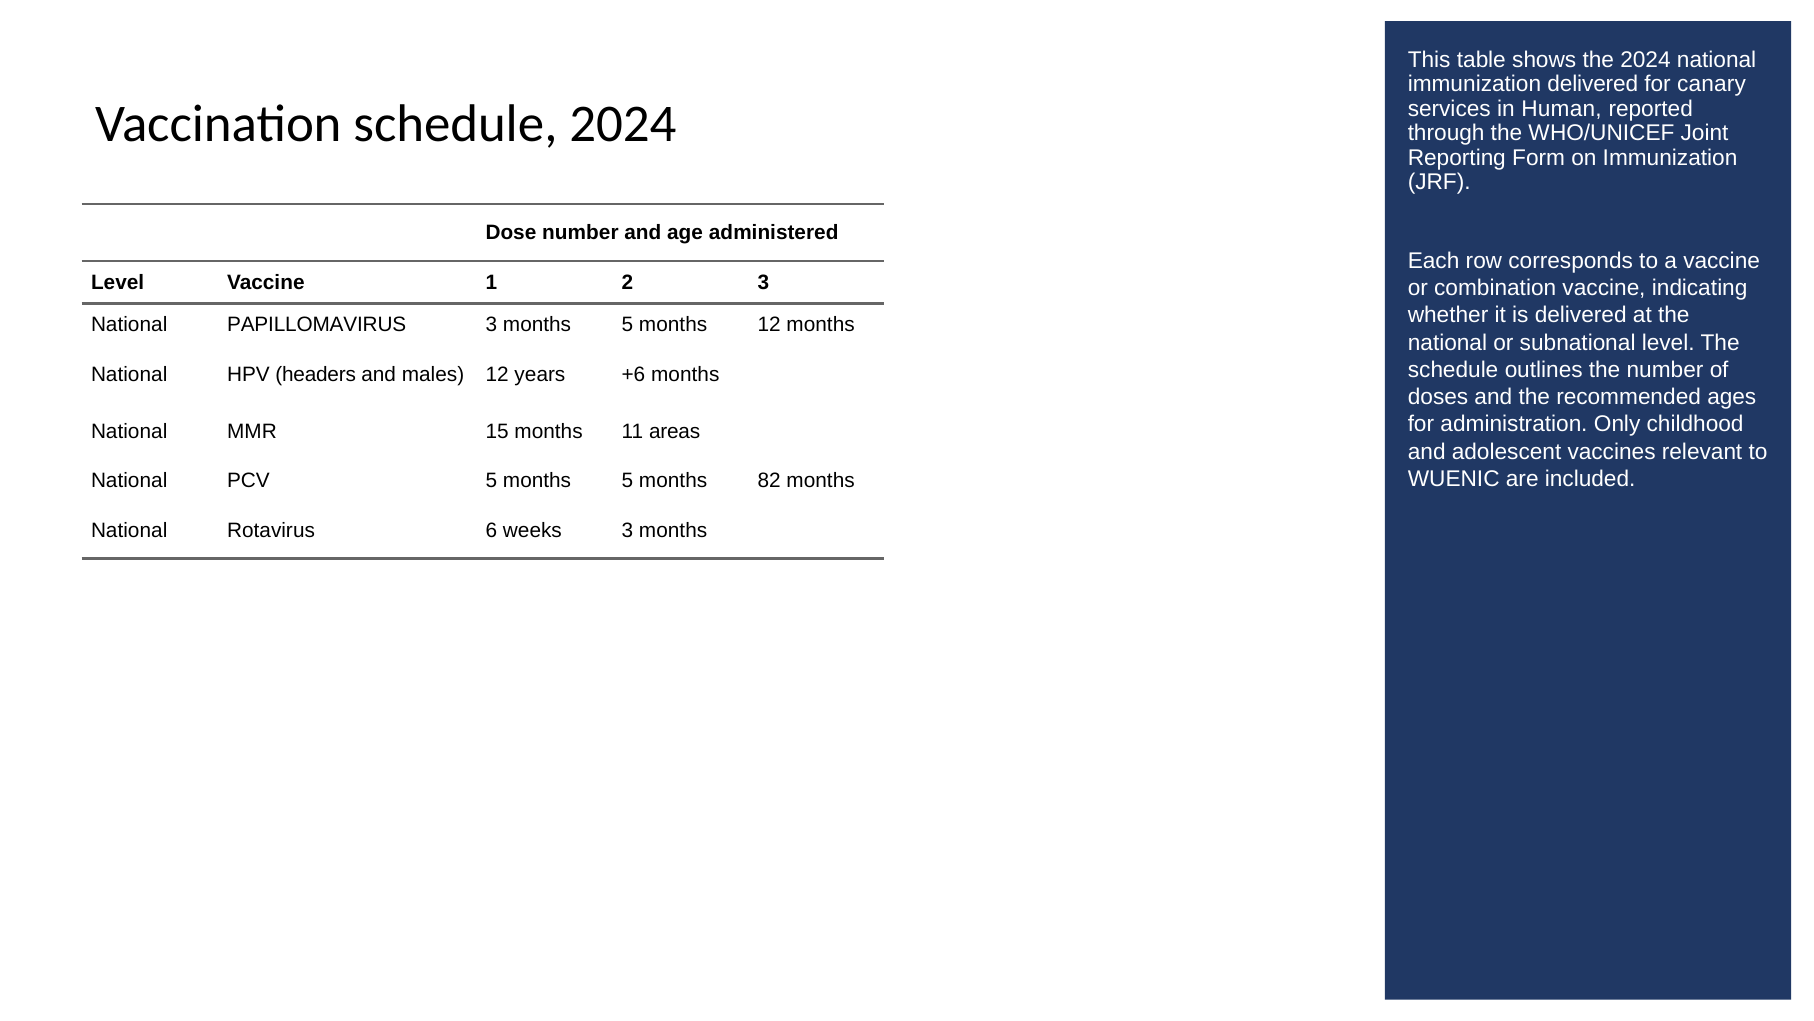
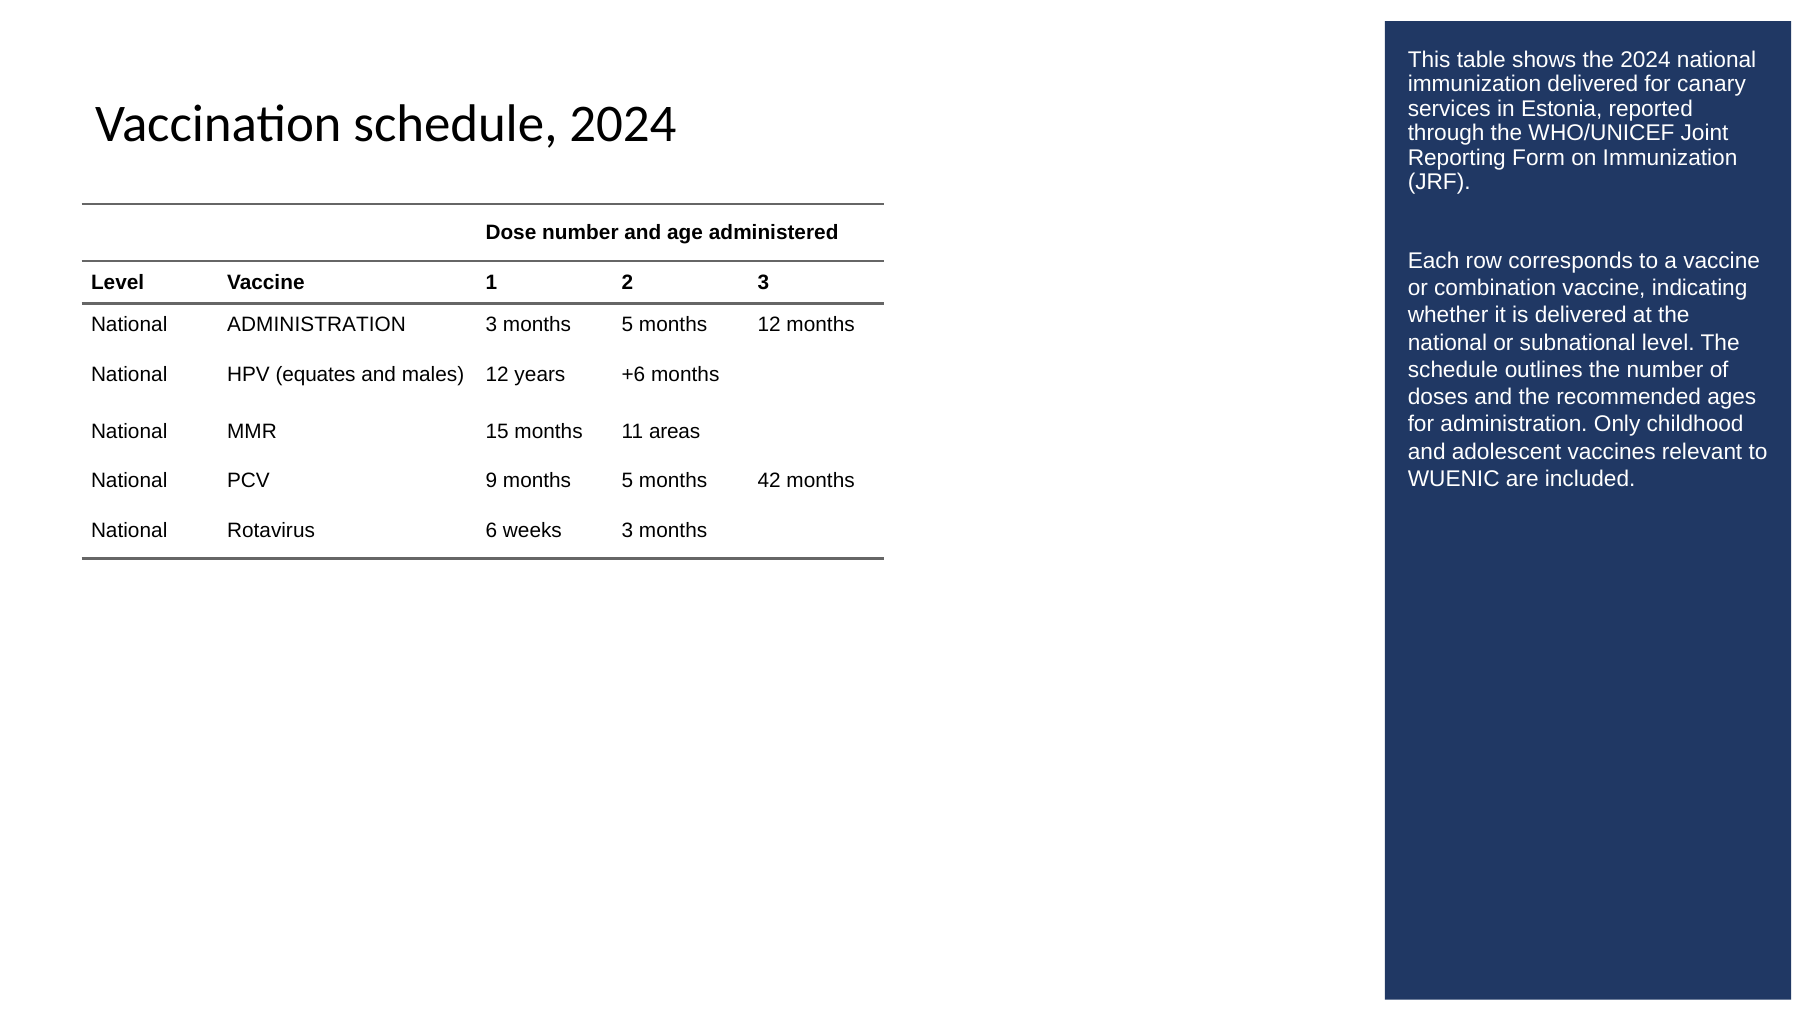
Human: Human -> Estonia (1562, 109)
National PAPILLOMAVIRUS: PAPILLOMAVIRUS -> ADMINISTRATION (317, 324)
headers: headers -> equates (316, 374)
PCV 5: 5 -> 9 (491, 481)
82: 82 -> 42 (769, 481)
